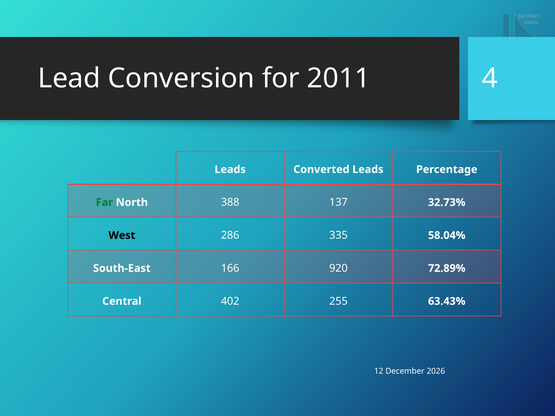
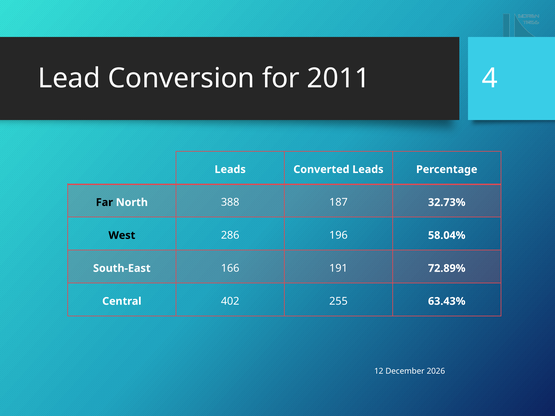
Far colour: green -> black (104, 203)
137: 137 -> 187 (338, 203)
335: 335 -> 196 (338, 235)
920: 920 -> 191 (338, 268)
